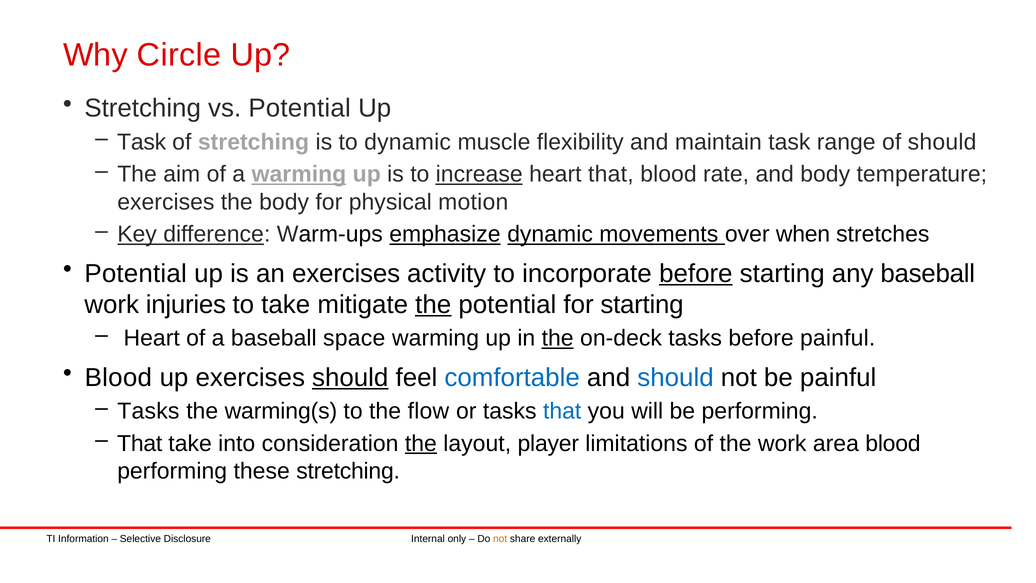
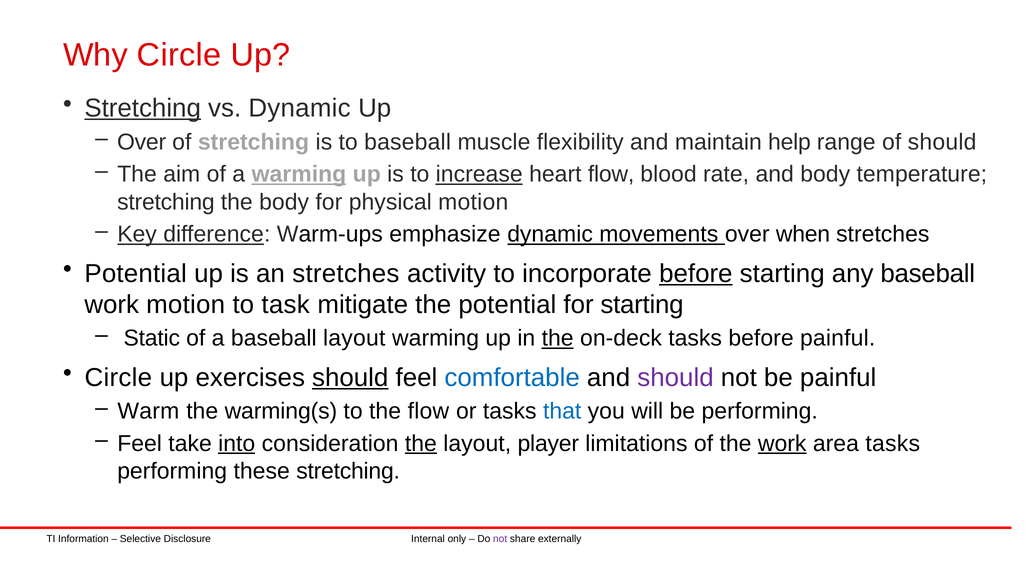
Stretching underline: none -> present (143, 108)
vs Potential: Potential -> Dynamic (300, 108)
Task: Task -> Over (142, 142)
to dynamic: dynamic -> baseball (408, 142)
maintain task: task -> help (789, 142)
heart that: that -> flow (611, 174)
exercises: exercises -> stretching (166, 202)
emphasize underline: present -> none (445, 234)
an exercises: exercises -> stretches (346, 273)
work injuries: injuries -> motion (186, 304)
to take: take -> task (286, 304)
the underline: present -> none (433, 304)
Heart: Heart -> Static (152, 338)
baseball space: space -> layout (354, 338)
Blood: Blood -> Circle (118, 377)
should colour: blue -> purple (676, 377)
Tasks: Tasks -> Warm (148, 411)
That: That -> Feel (140, 443)
into underline: none -> present (237, 443)
work underline: none -> present (782, 443)
area blood: blood -> tasks (893, 443)
not colour: orange -> purple (500, 539)
